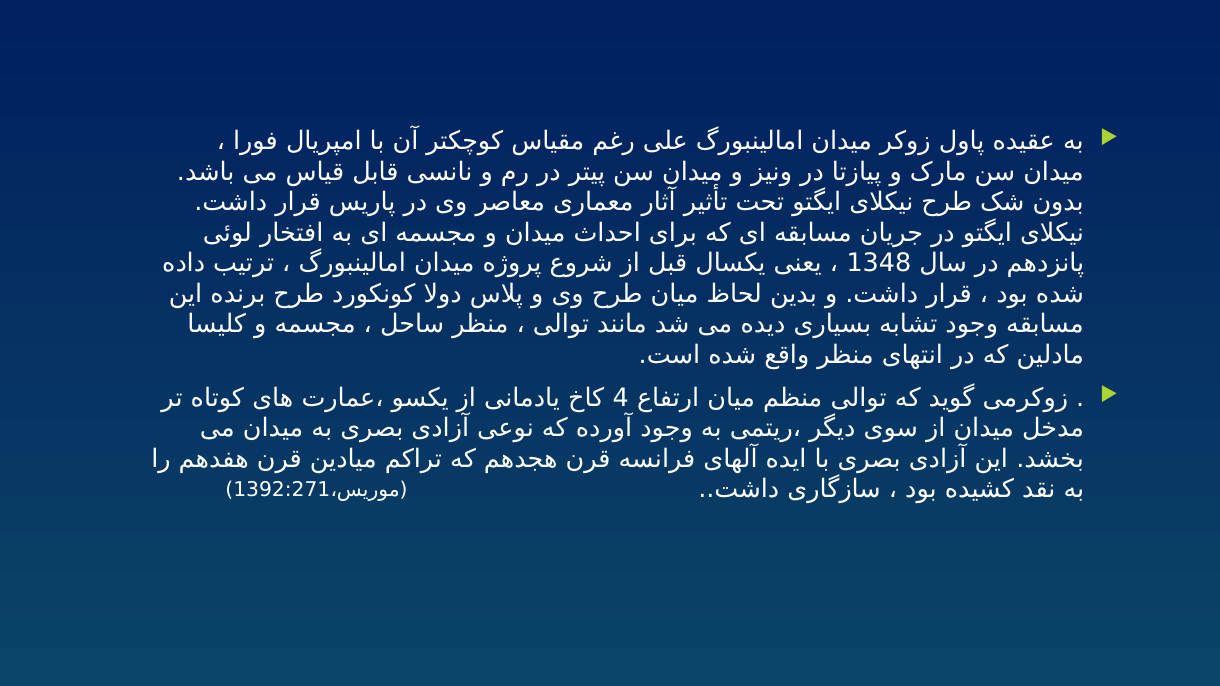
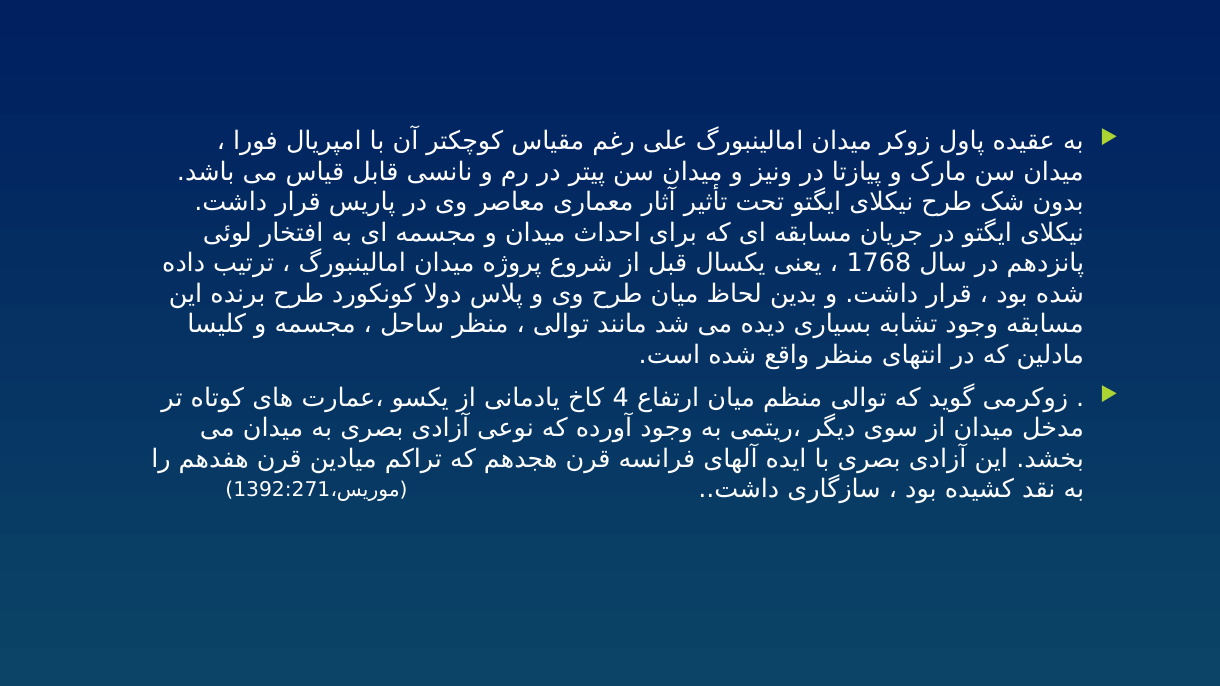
1348: 1348 -> 1768 (879, 263)
